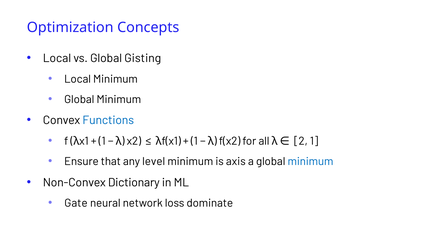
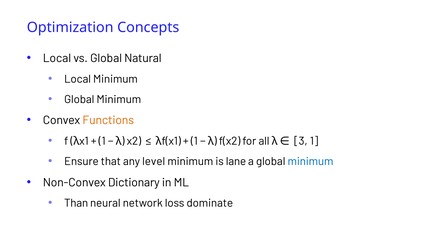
Gisting: Gisting -> Natural (143, 58)
Functions colour: blue -> orange (108, 120)
2: 2 -> 3 (301, 141)
axis: axis -> lane (236, 161)
Gate: Gate -> Than (76, 203)
